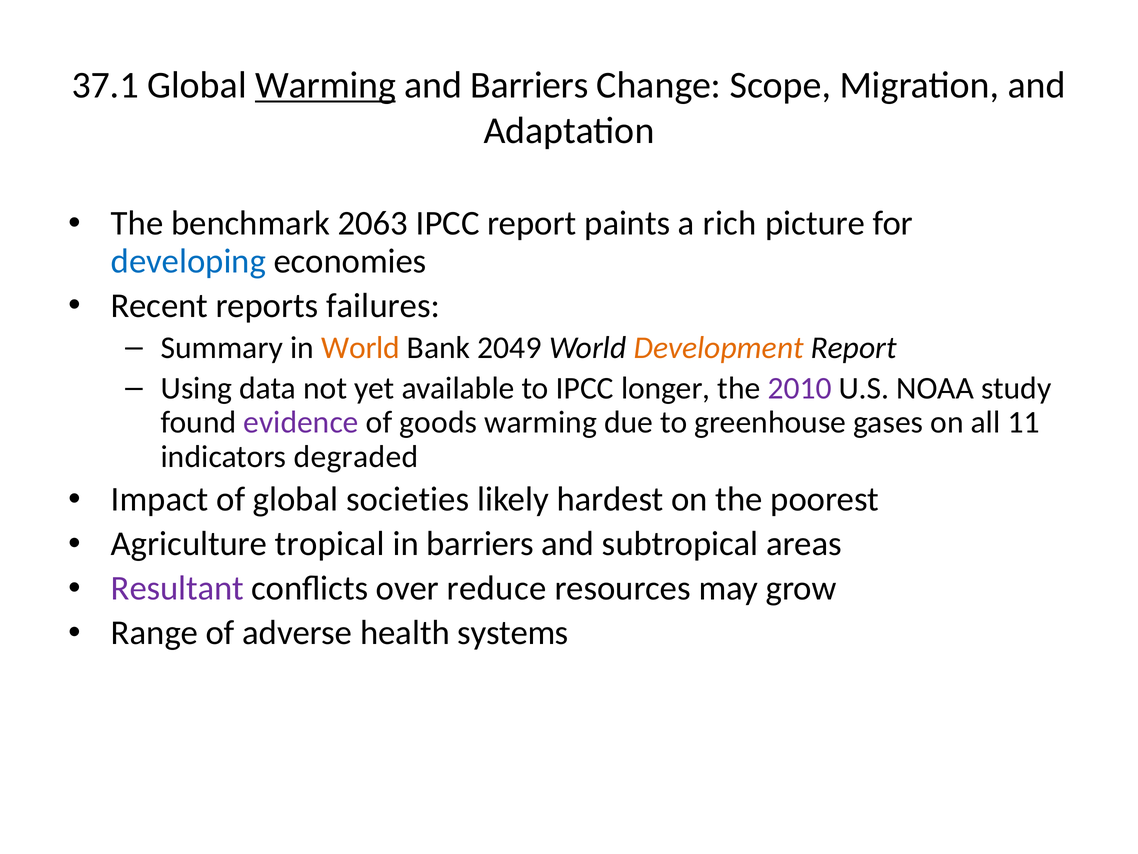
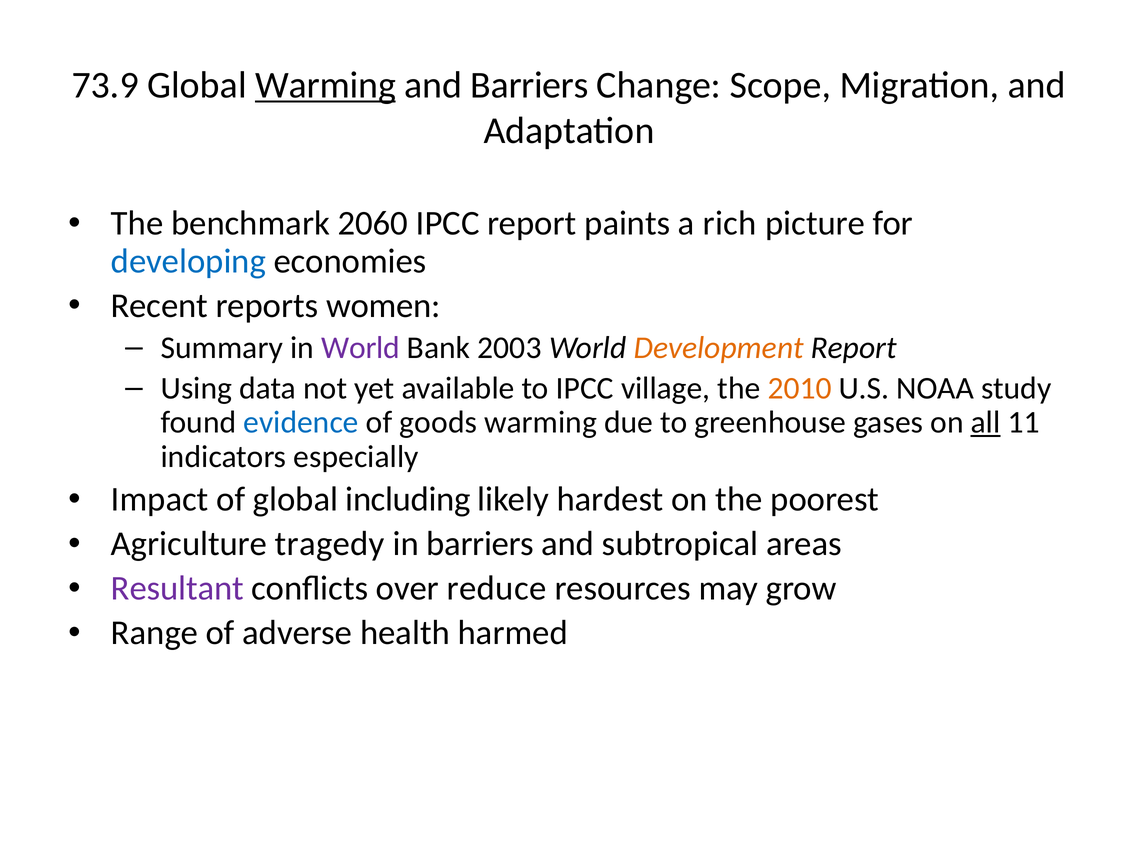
37.1: 37.1 -> 73.9 (105, 85)
2063: 2063 -> 2060 (373, 223)
failures: failures -> women (383, 305)
World colour: orange -> purple (361, 348)
2049: 2049 -> 2003 (509, 348)
longer: longer -> village (666, 388)
2010 colour: purple -> orange (800, 388)
evidence colour: purple -> blue (301, 422)
all underline: none -> present (986, 422)
degraded: degraded -> especially (356, 456)
societies: societies -> including (408, 499)
tropical: tropical -> tragedy (330, 544)
systems: systems -> harmed (513, 633)
